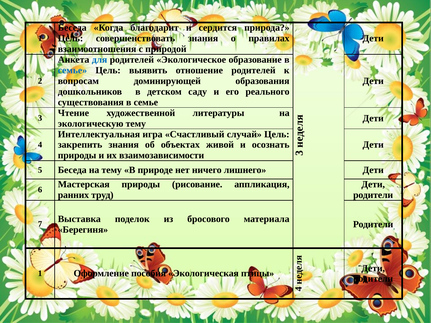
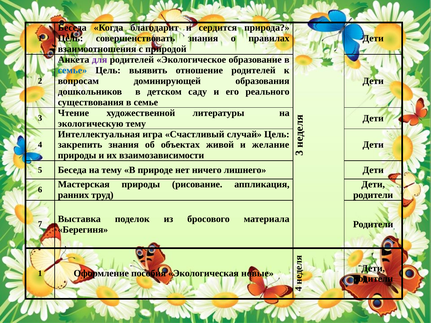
для colour: blue -> purple (100, 60)
осознать: осознать -> желание (271, 145)
птицы: птицы -> новые (257, 274)
